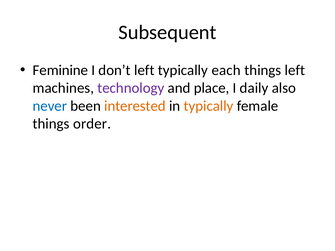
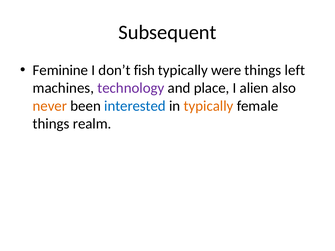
don’t left: left -> fish (144, 70)
each: each -> were (226, 70)
daily: daily -> alien (254, 88)
never colour: blue -> orange (50, 106)
interested colour: orange -> blue (135, 106)
order: order -> realm (92, 124)
